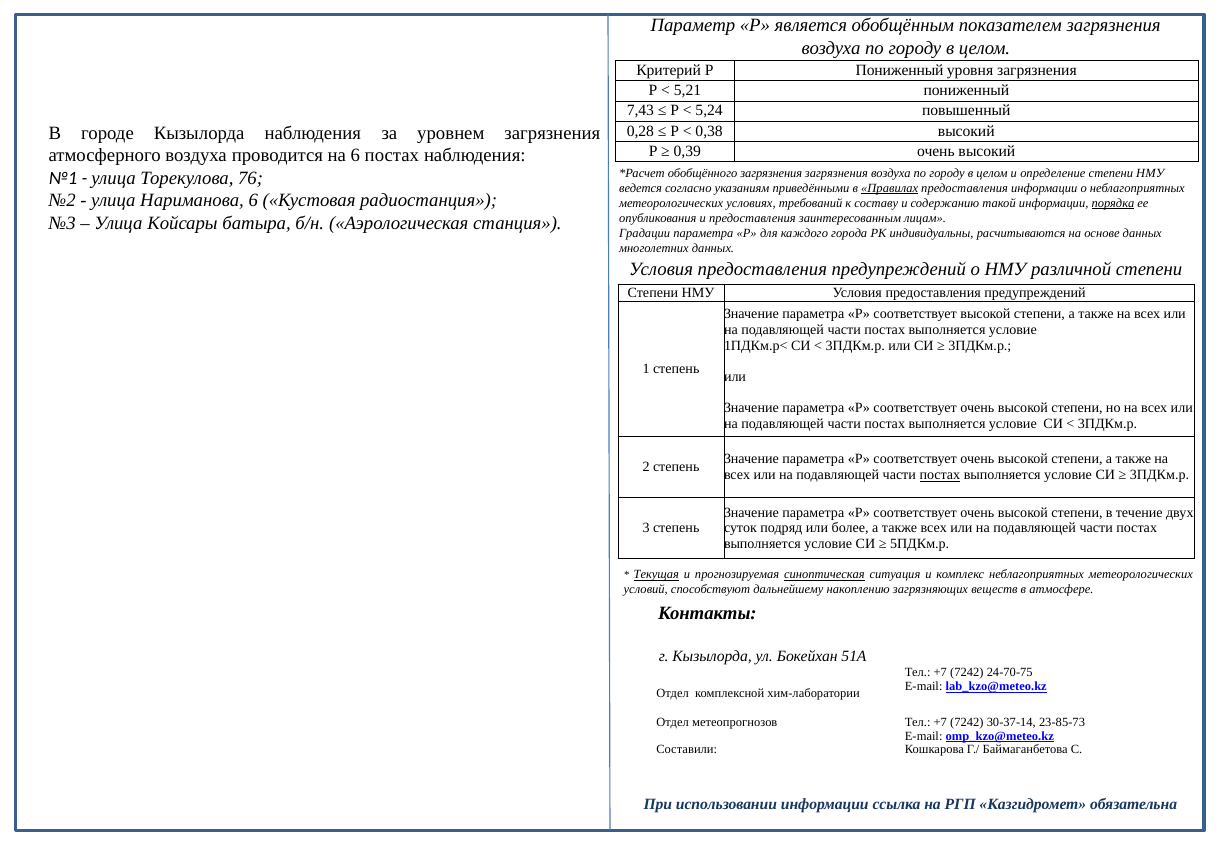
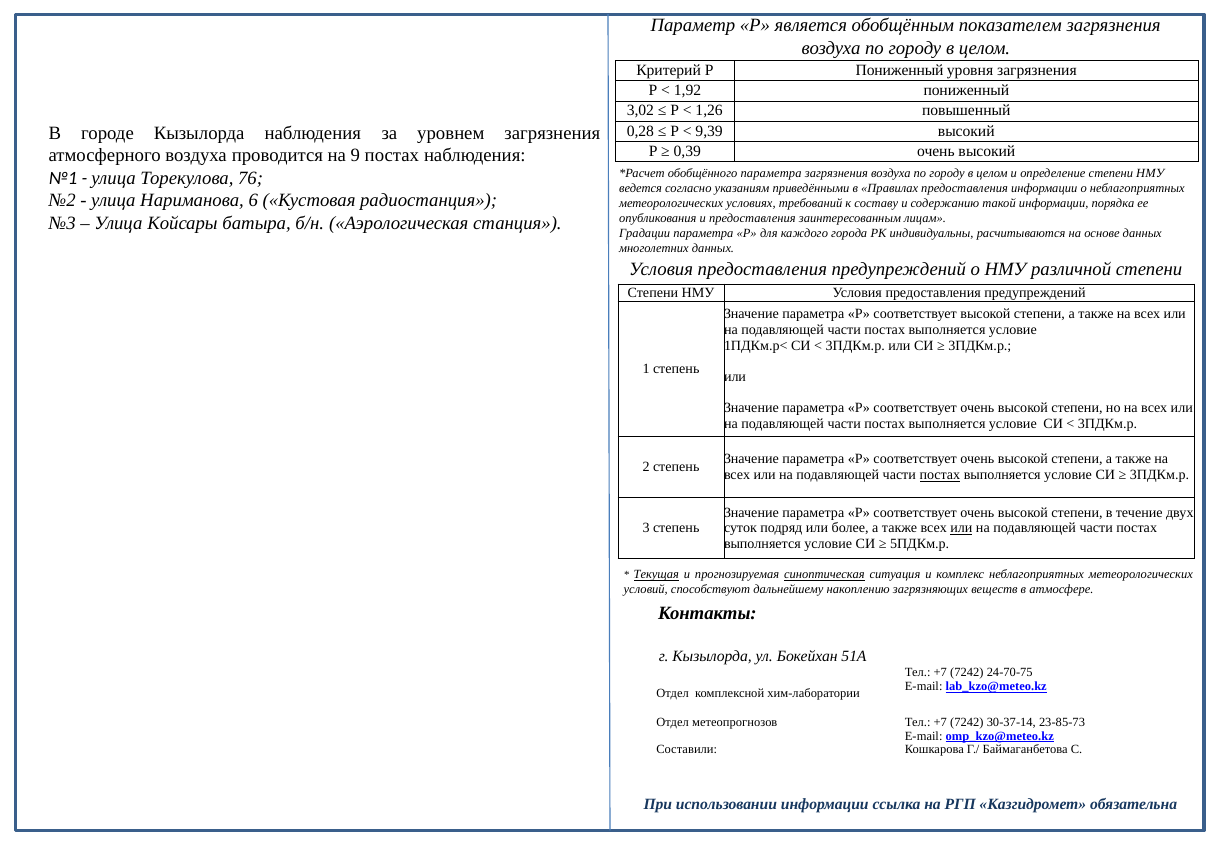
5,21: 5,21 -> 1,92 (687, 91)
7,43: 7,43 -> 3,02 (640, 111)
5,24: 5,24 -> 1,26 (709, 111)
0,38: 0,38 -> 9,39 (709, 131)
на 6: 6 -> 9 (355, 155)
обобщённого загрязнения: загрязнения -> параметра (771, 173)
Правилах underline: present -> none (890, 188)
порядка underline: present -> none (1113, 203)
или underline: none -> present (961, 528)
